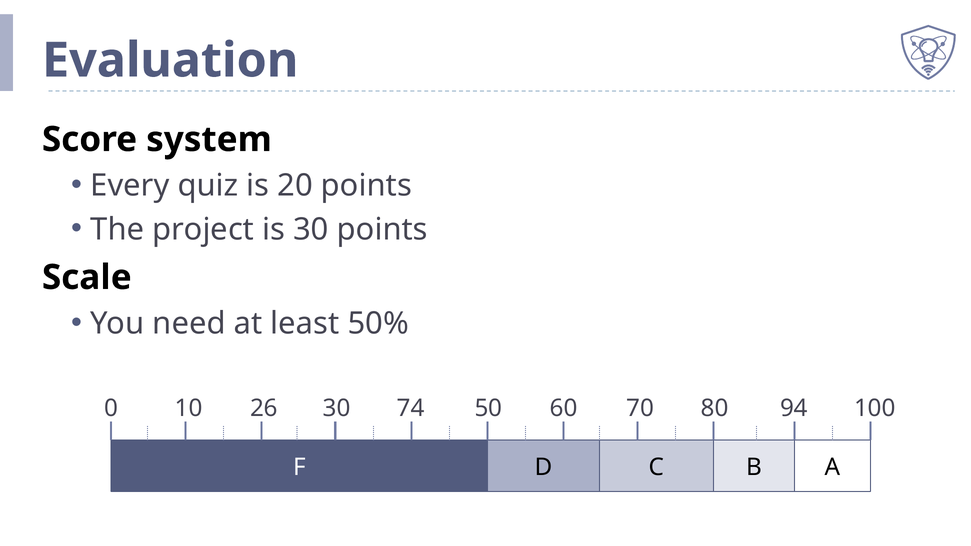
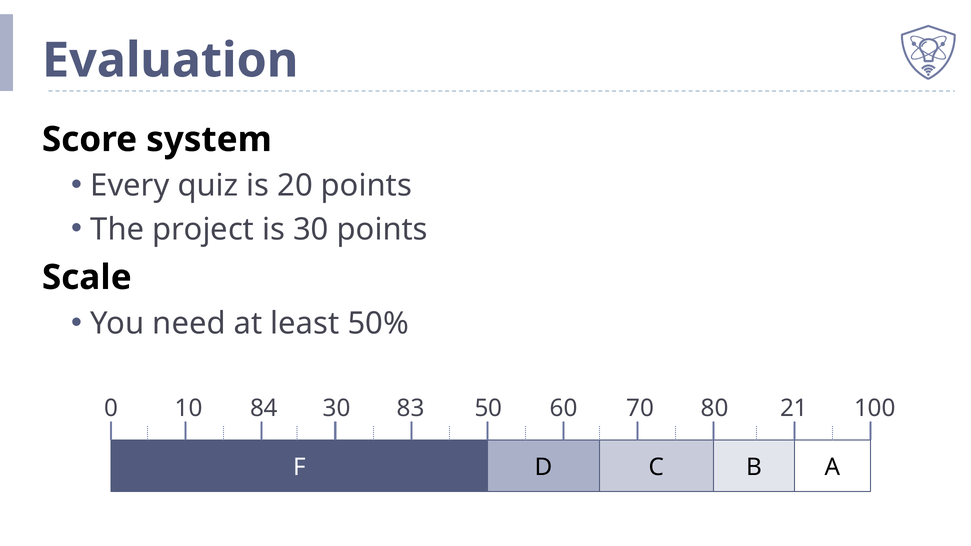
26: 26 -> 84 (264, 409)
74: 74 -> 83 (411, 409)
94: 94 -> 21 (794, 409)
